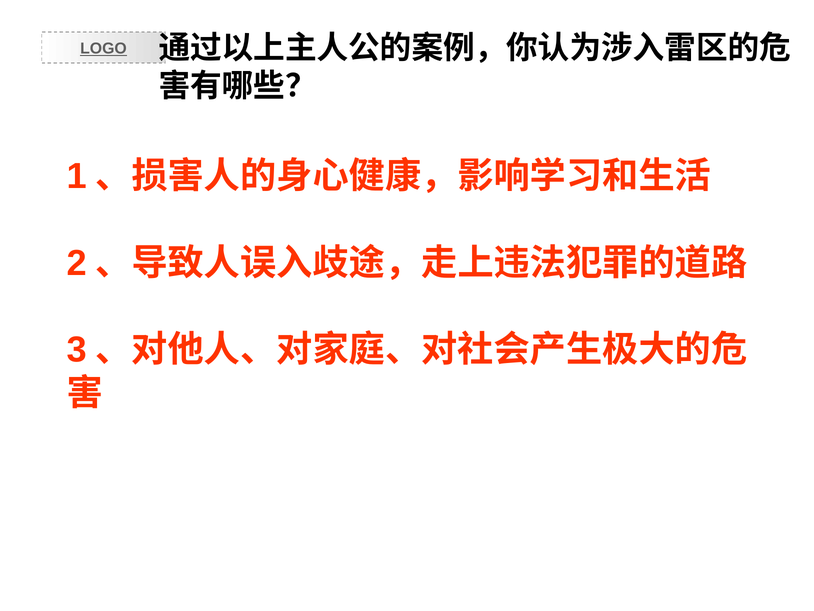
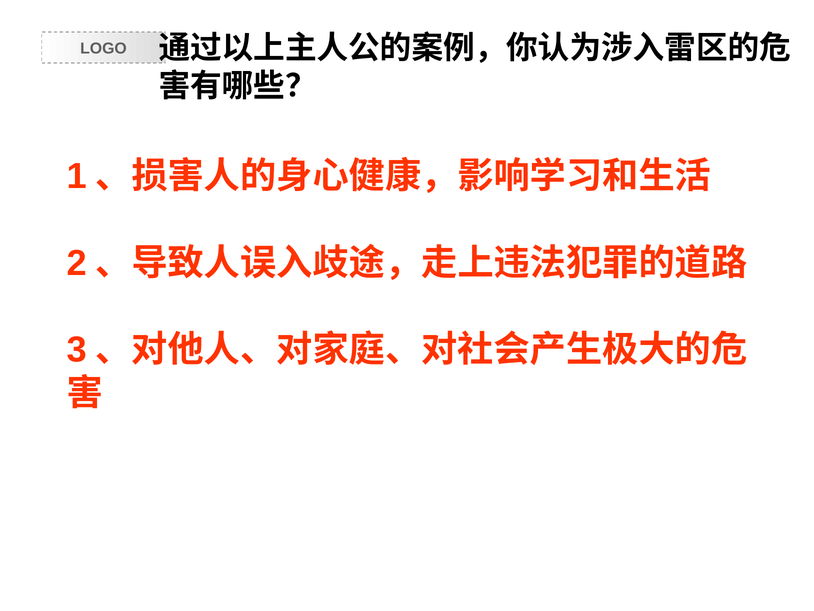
LOGO underline: present -> none (103, 49)
